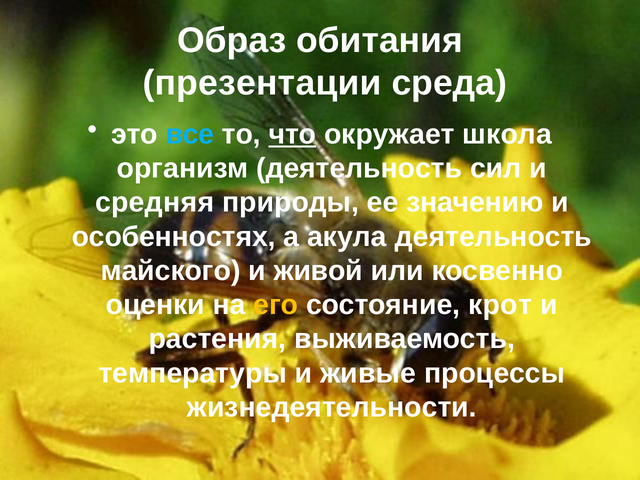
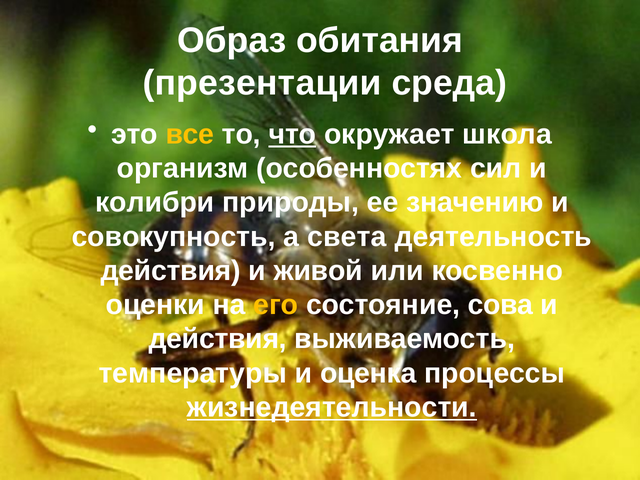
все colour: light blue -> yellow (190, 134)
организм деятельность: деятельность -> особенностях (359, 168)
средняя: средняя -> колибри (155, 203)
особенностях: особенностях -> совокупность (174, 237)
акула: акула -> света (347, 237)
майского: майского -> действия (171, 271)
крот: крот -> сова (500, 305)
растения: растения -> действия (218, 339)
живые: живые -> оценка (368, 373)
жизнедеятельности underline: none -> present (332, 407)
